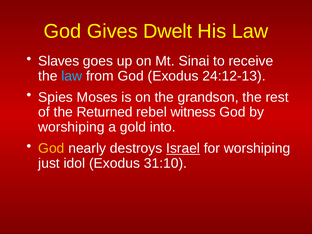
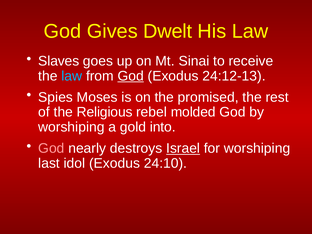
God underline: none -> present (131, 76)
grandson: grandson -> promised (208, 97)
Returned: Returned -> Religious (105, 112)
witness: witness -> molded (193, 112)
God colour: yellow -> pink (51, 148)
just: just -> last (49, 163)
31:10: 31:10 -> 24:10 (165, 163)
